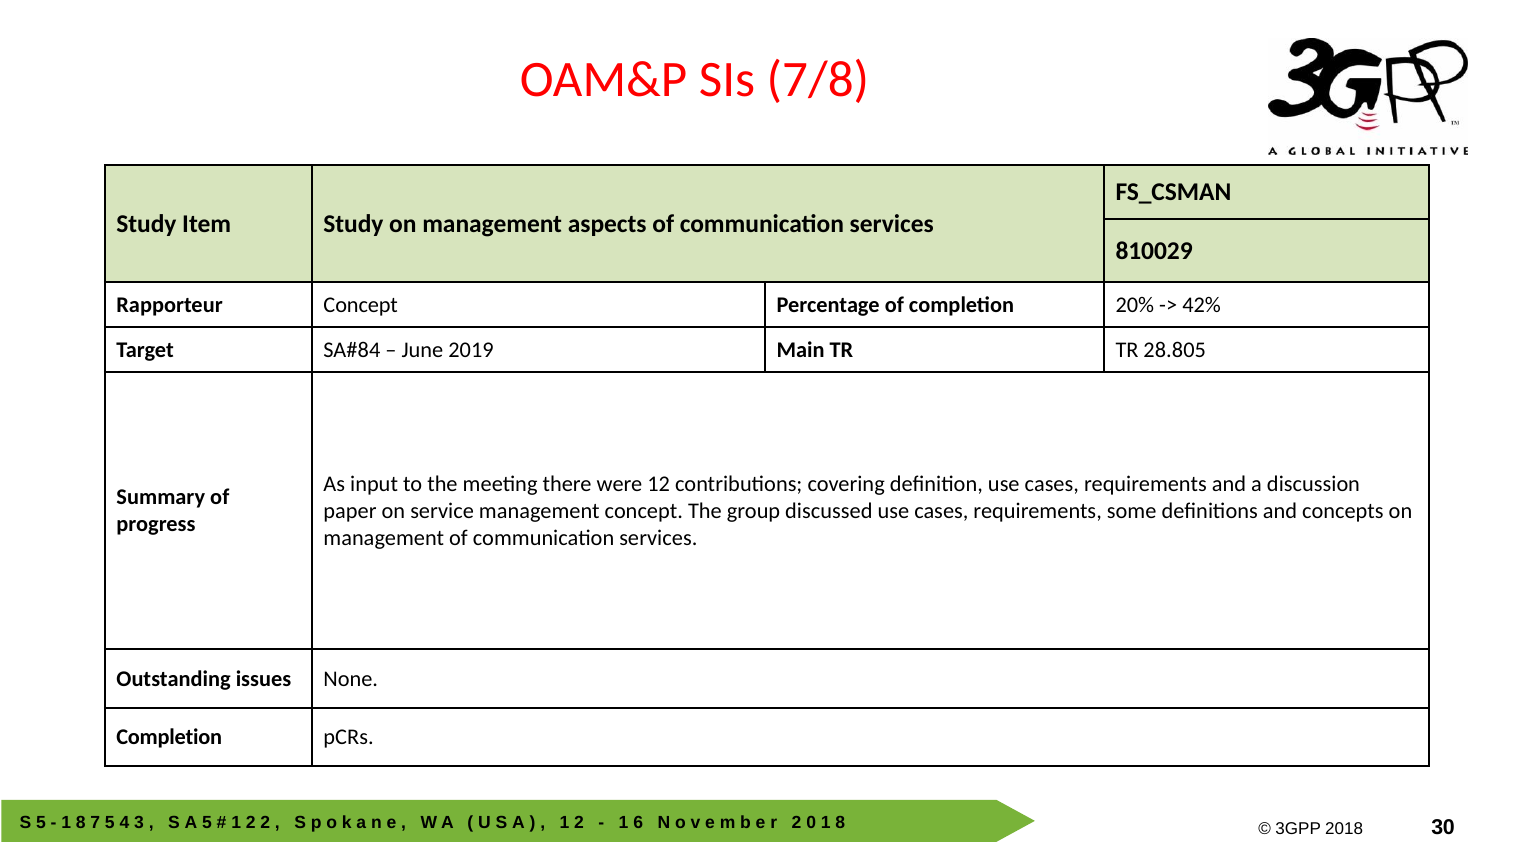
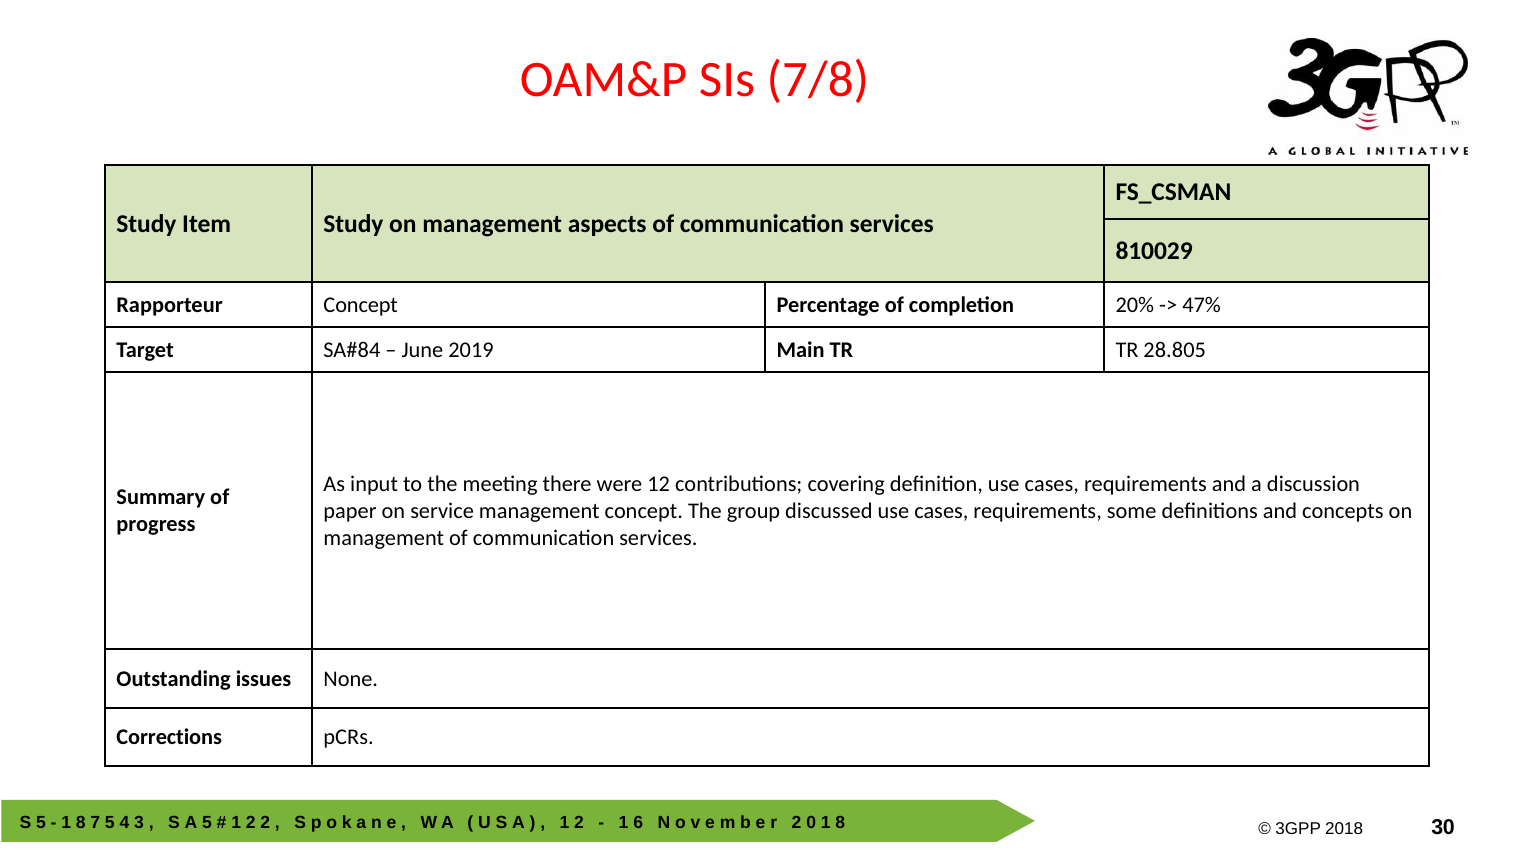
42%: 42% -> 47% (1202, 305)
Completion: Completion -> Corrections (169, 737)
